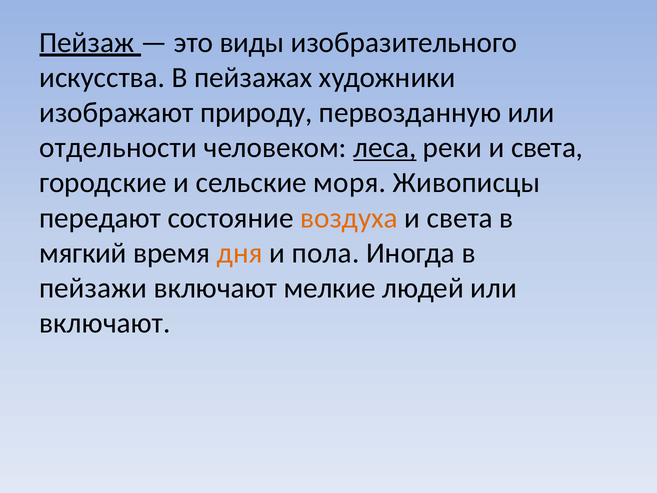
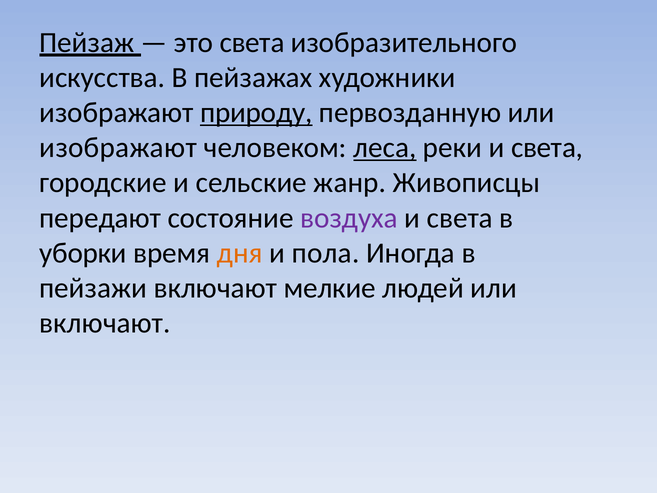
это виды: виды -> света (252, 43)
природу underline: none -> present (256, 113)
отдельности: отдельности -> изображают (118, 148)
моря: моря -> жанр (350, 183)
воздуха colour: orange -> purple (349, 218)
мягкий: мягкий -> уборки (83, 253)
